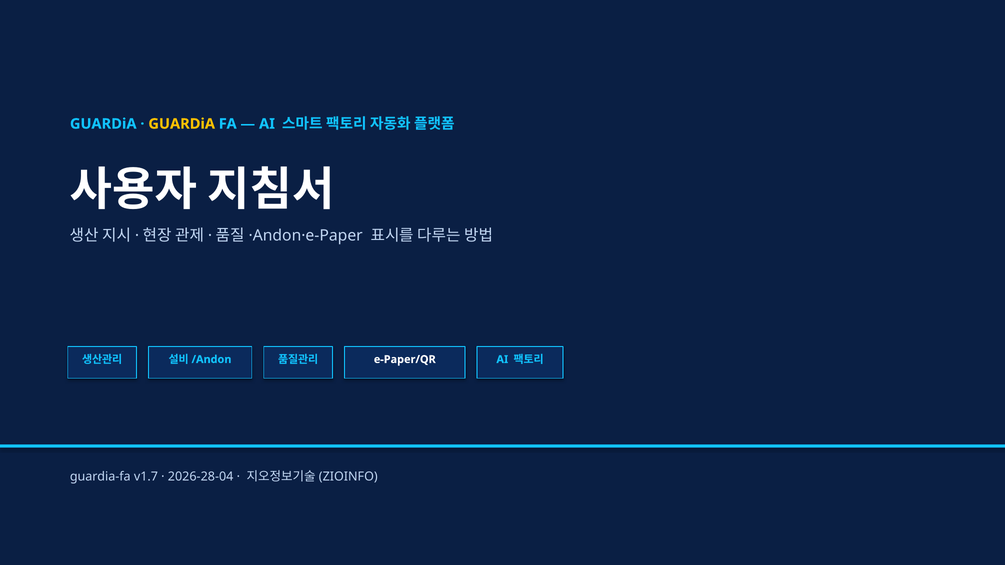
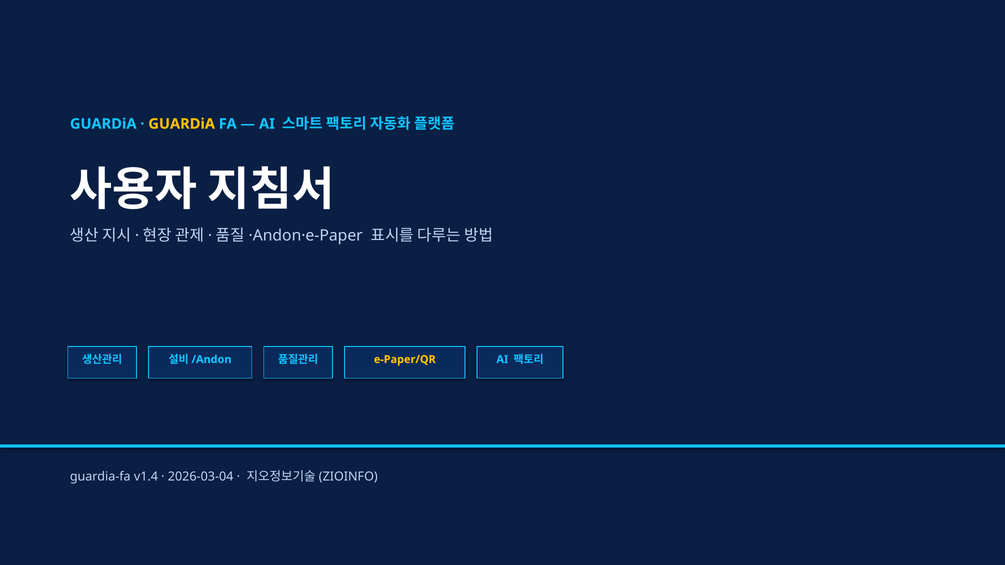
e-Paper/QR colour: white -> yellow (405, 360)
v1.7: v1.7 -> v1.4 (146, 477)
2026-28-04: 2026-28-04 -> 2026-03-04 (201, 477)
